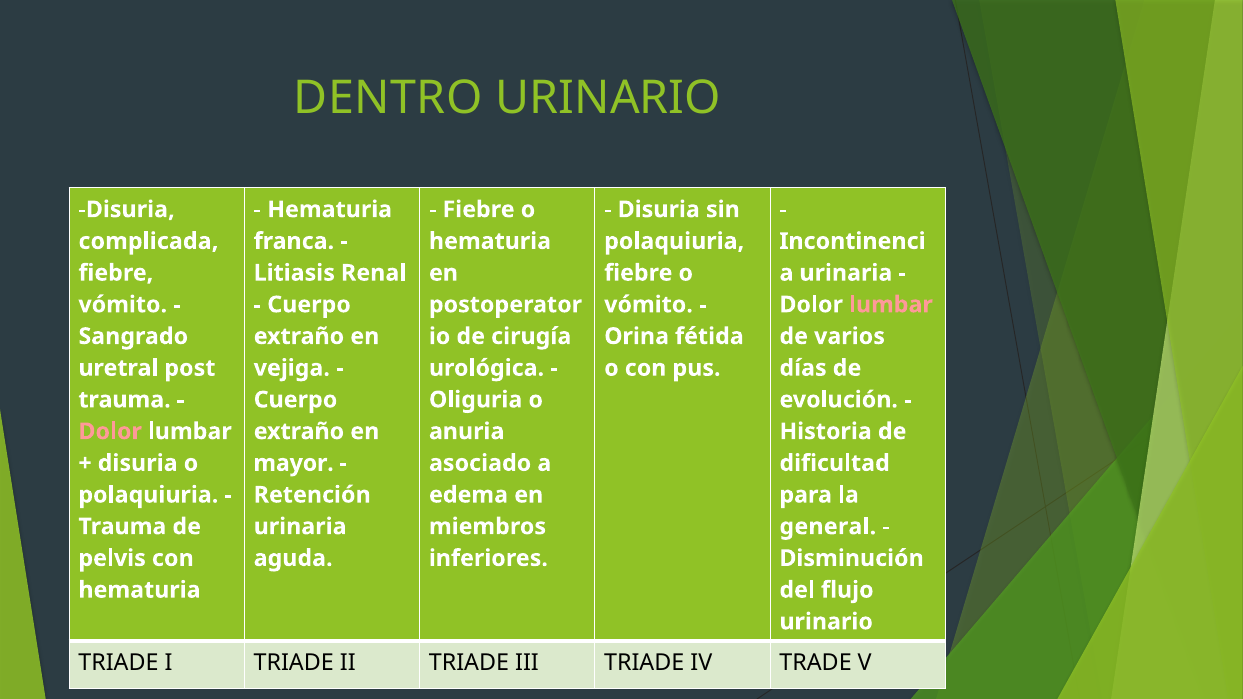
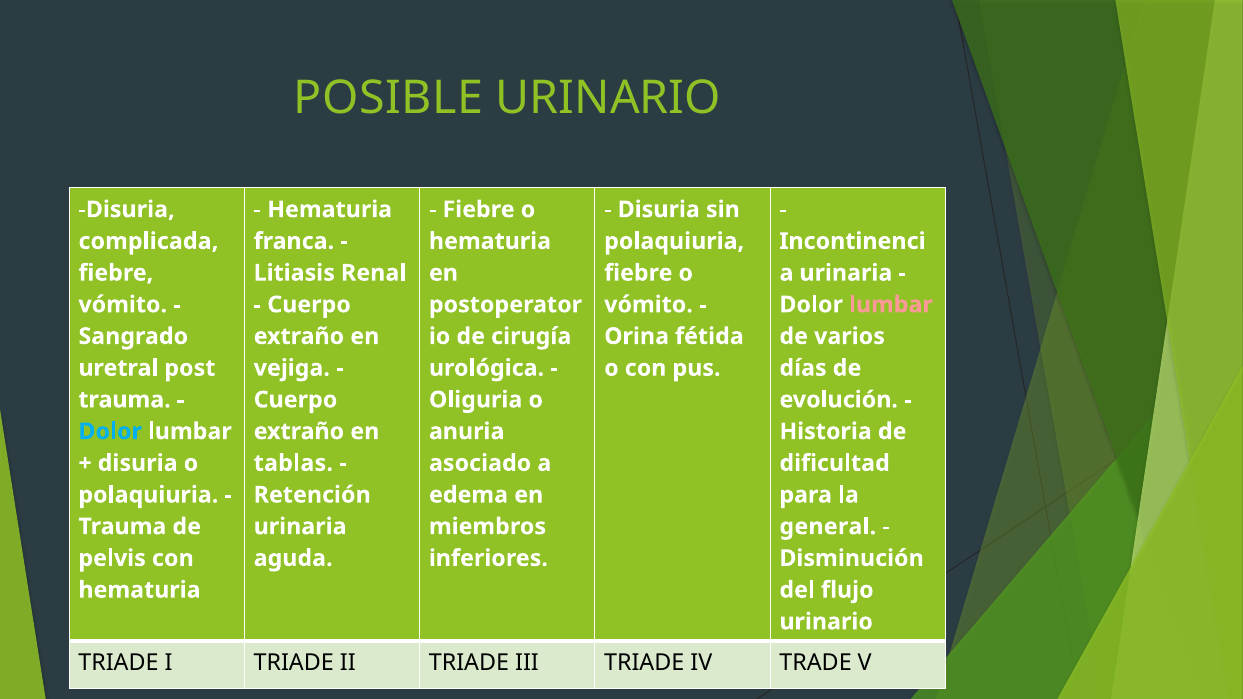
DENTRO: DENTRO -> POSIBLE (388, 98)
Dolor colour: pink -> light blue (110, 432)
mayor: mayor -> tablas (293, 463)
